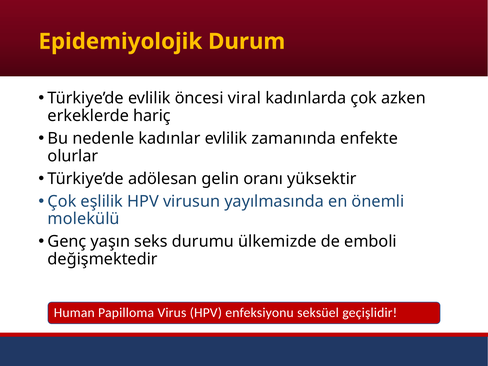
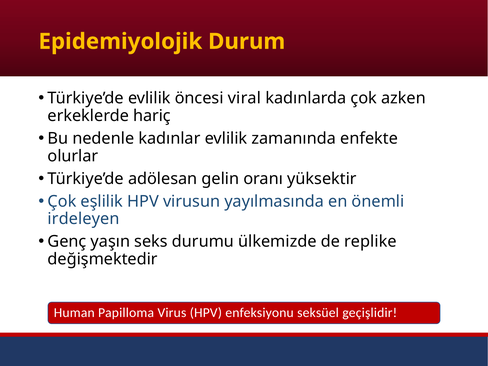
molekülü: molekülü -> irdeleyen (84, 219)
emboli: emboli -> replike (370, 242)
